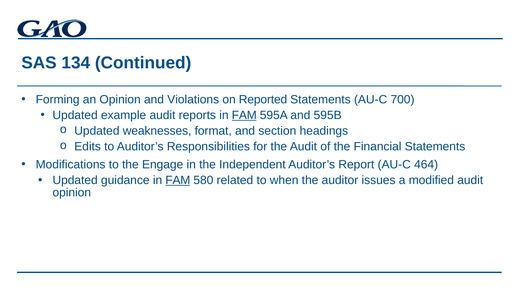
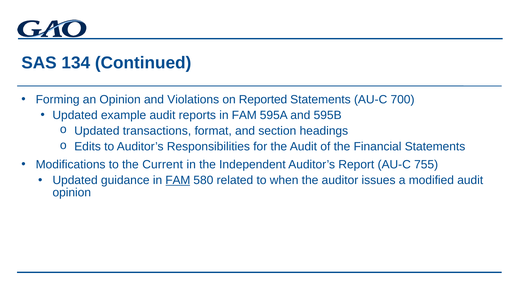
FAM underline: present -> none (244, 115)
weaknesses: weaknesses -> transactions (157, 131)
Engage: Engage -> Current (163, 165)
464: 464 -> 755 (426, 165)
